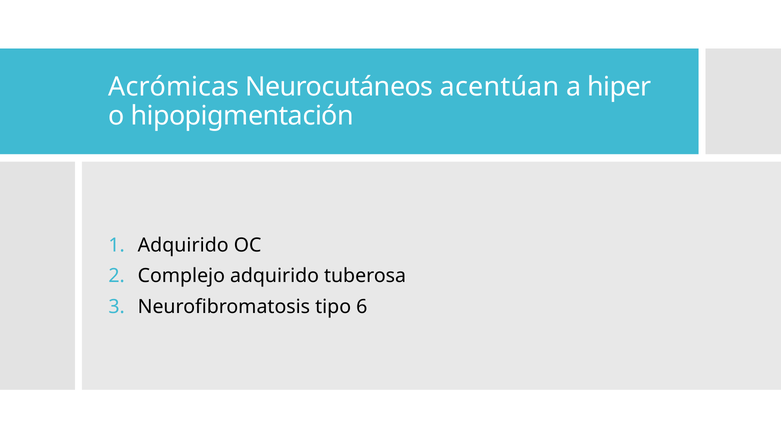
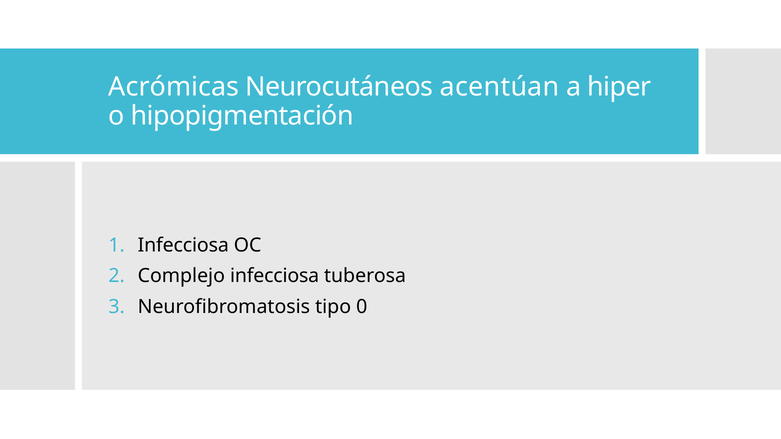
1 Adquirido: Adquirido -> Infecciosa (183, 245)
Complejo adquirido: adquirido -> infecciosa (275, 276)
6: 6 -> 0 (362, 307)
